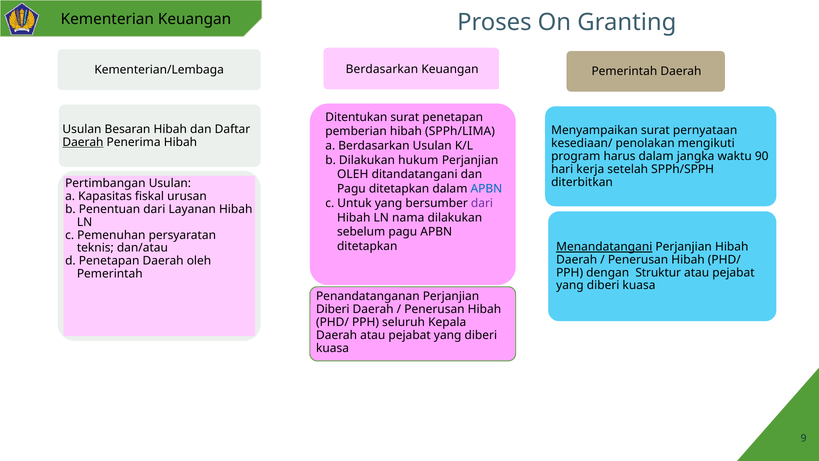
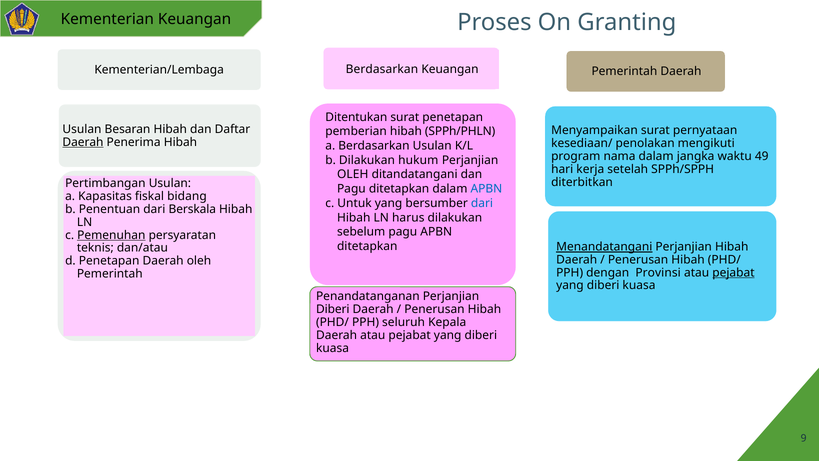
SPPh/LIMA: SPPh/LIMA -> SPPh/PHLN (460, 131)
harus: harus -> nama (620, 156)
90: 90 -> 49 (762, 156)
urusan: urusan -> bidang (187, 196)
dari colour: purple -> blue (482, 203)
Layanan: Layanan -> Berskala (192, 209)
nama: nama -> harus (408, 217)
Pemenuhan underline: none -> present (111, 235)
Struktur: Struktur -> Provinsi (658, 272)
pejabat underline: none -> present (733, 272)
